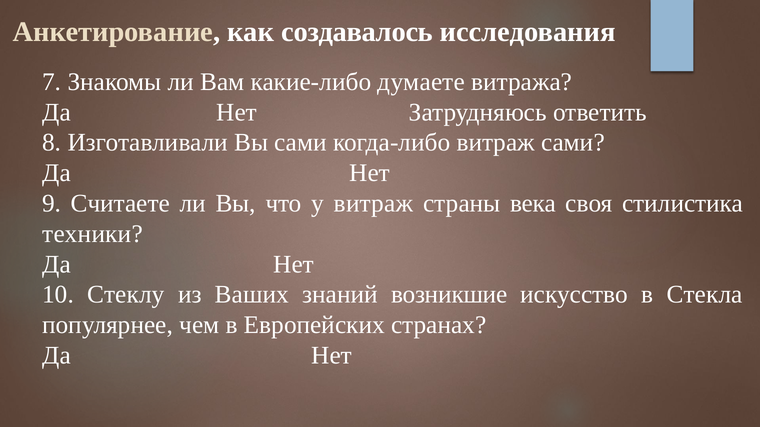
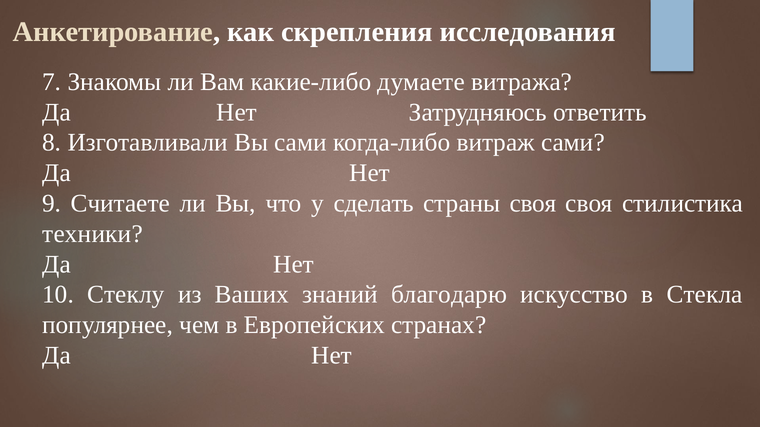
создавалось: создавалось -> скрепления (357, 32)
у витраж: витраж -> сделать (374, 204)
страны века: века -> своя (533, 204)
возникшие: возникшие -> благодарю (449, 295)
